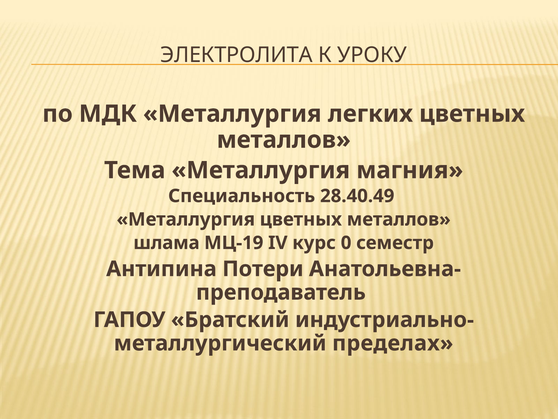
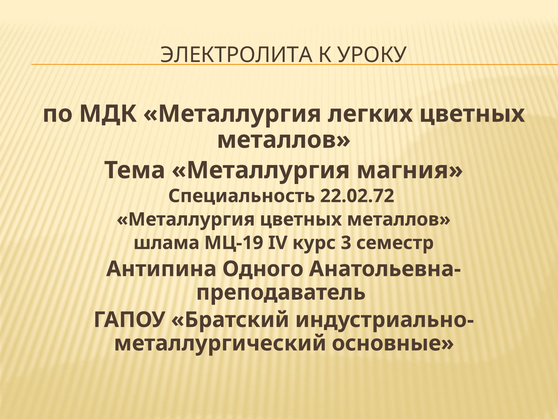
28.40.49: 28.40.49 -> 22.02.72 (357, 196)
0: 0 -> 3 (346, 243)
Потери: Потери -> Одного (263, 269)
пределах: пределах -> основные (393, 343)
